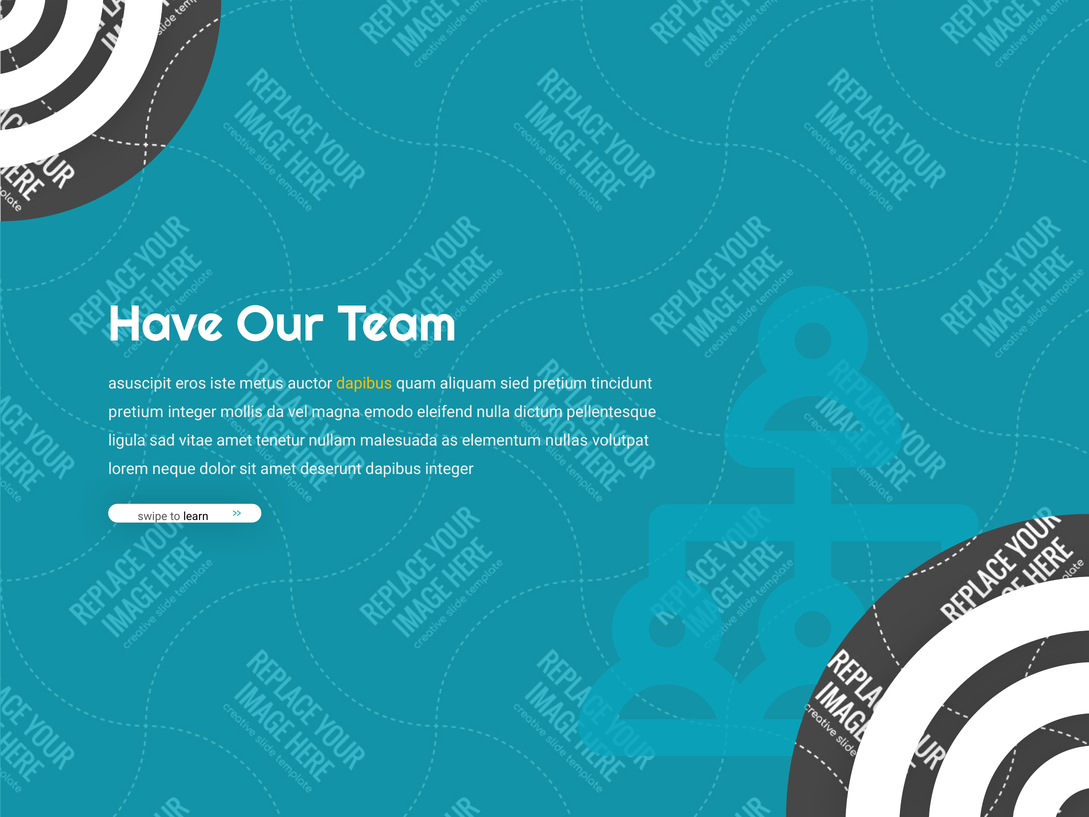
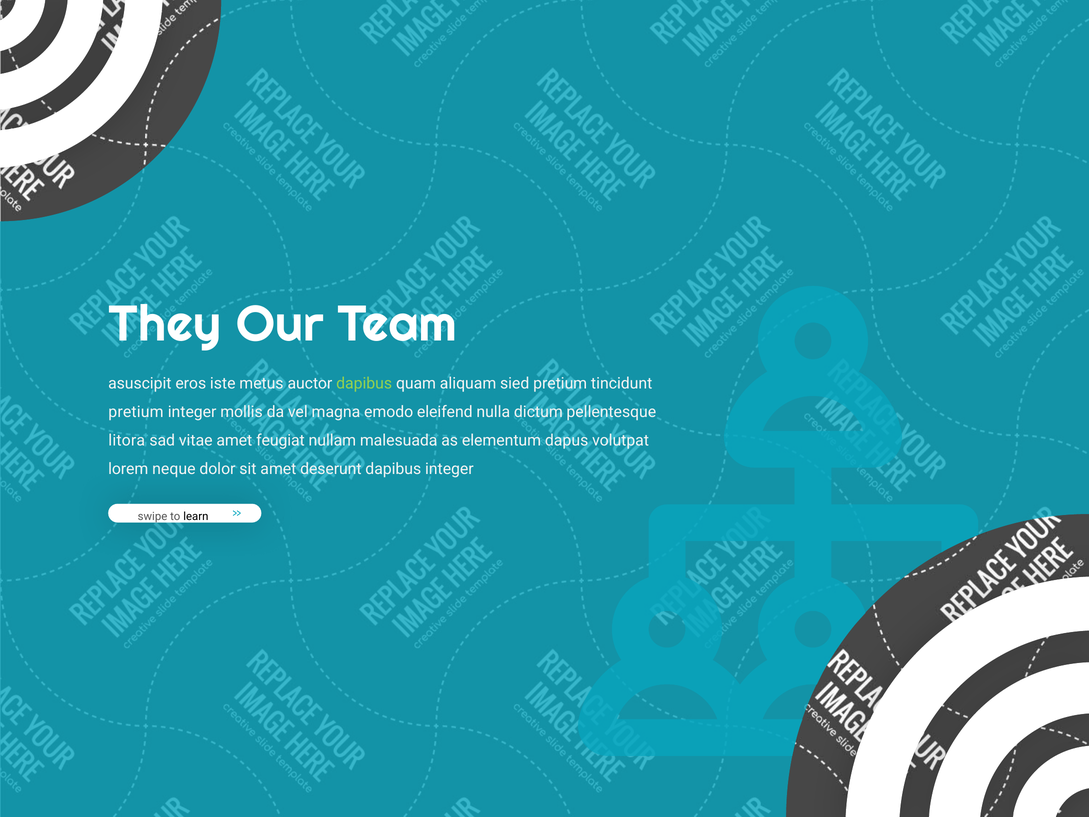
Have: Have -> They (165, 324)
dapibus colour: yellow -> light green (364, 383)
ligula: ligula -> litora (127, 440)
tenetur: tenetur -> feugiat (280, 440)
nullas: nullas -> dapus (567, 440)
